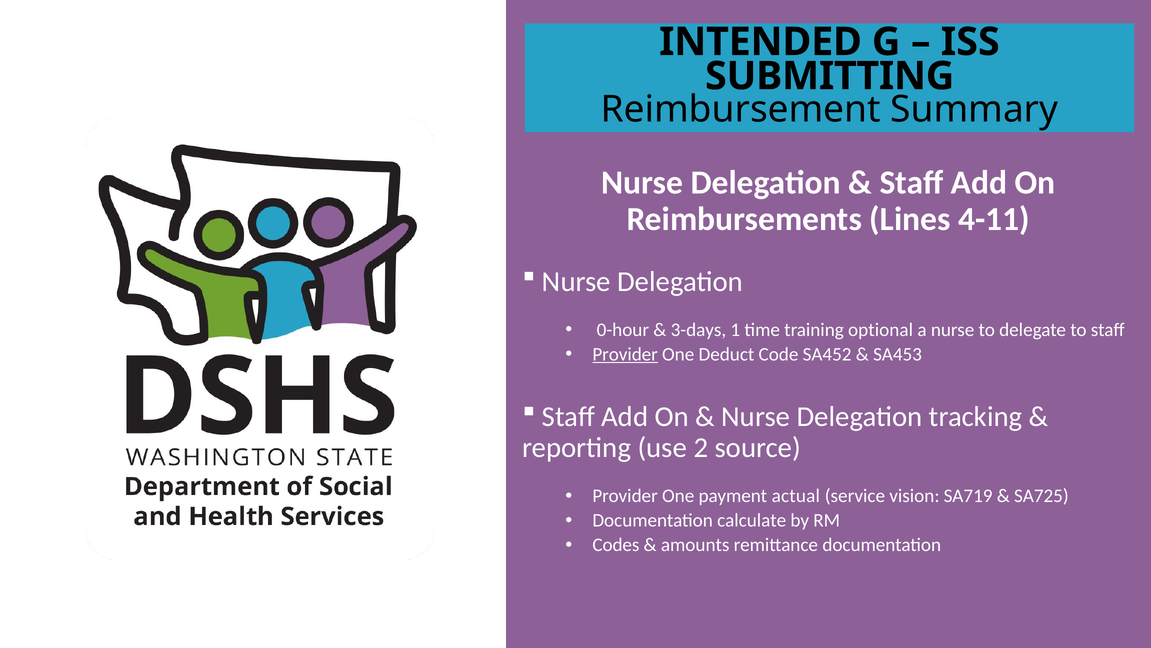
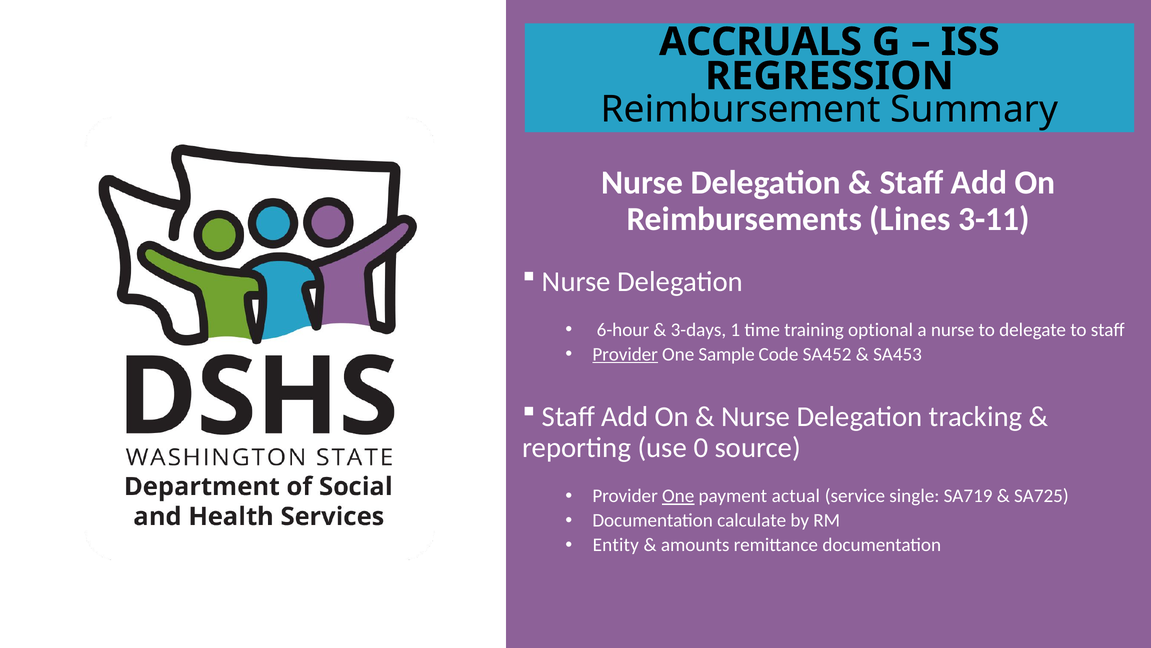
INTENDED: INTENDED -> ACCRUALS (761, 42)
SUBMITTING: SUBMITTING -> REGRESSION (829, 76)
4-11: 4-11 -> 3-11 (994, 219)
0-hour: 0-hour -> 6-hour (623, 330)
Deduct: Deduct -> Sample (727, 354)
2: 2 -> 0 (701, 447)
One underline: none -> present (678, 496)
vision: vision -> single (914, 496)
Codes: Codes -> Entity (616, 545)
